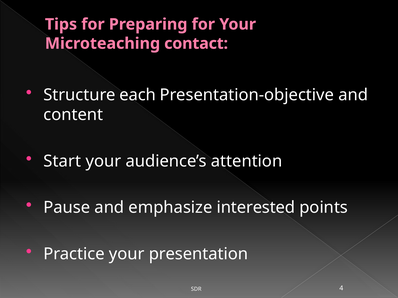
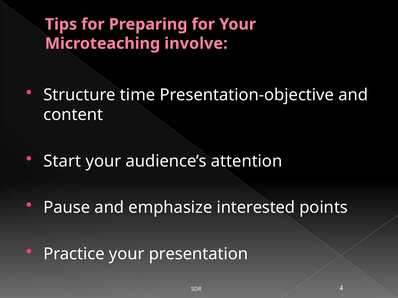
contact: contact -> involve (196, 44)
each: each -> time (138, 95)
